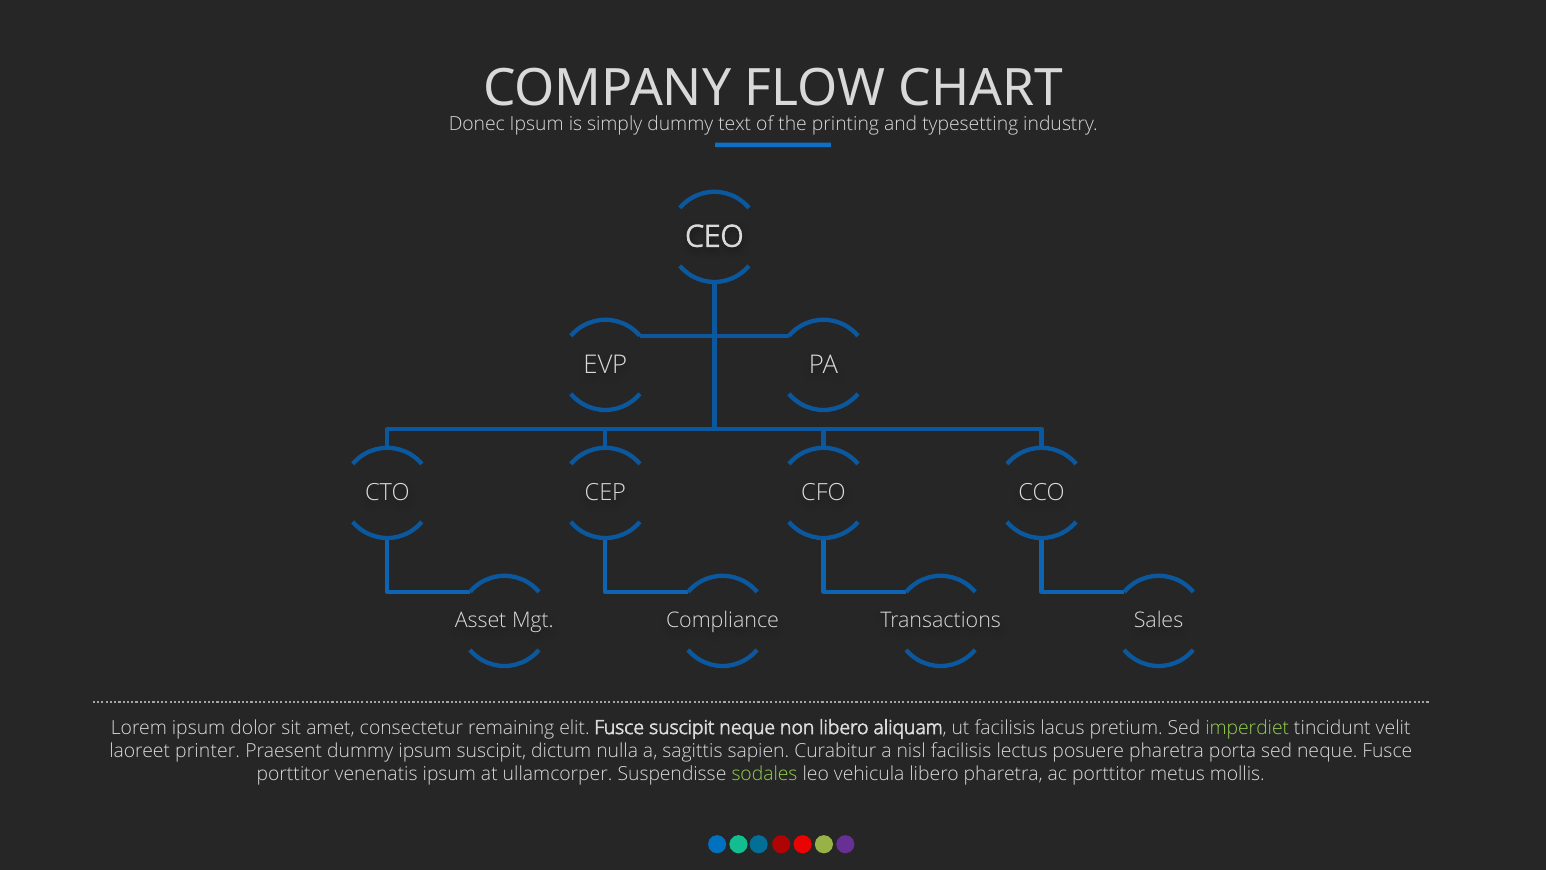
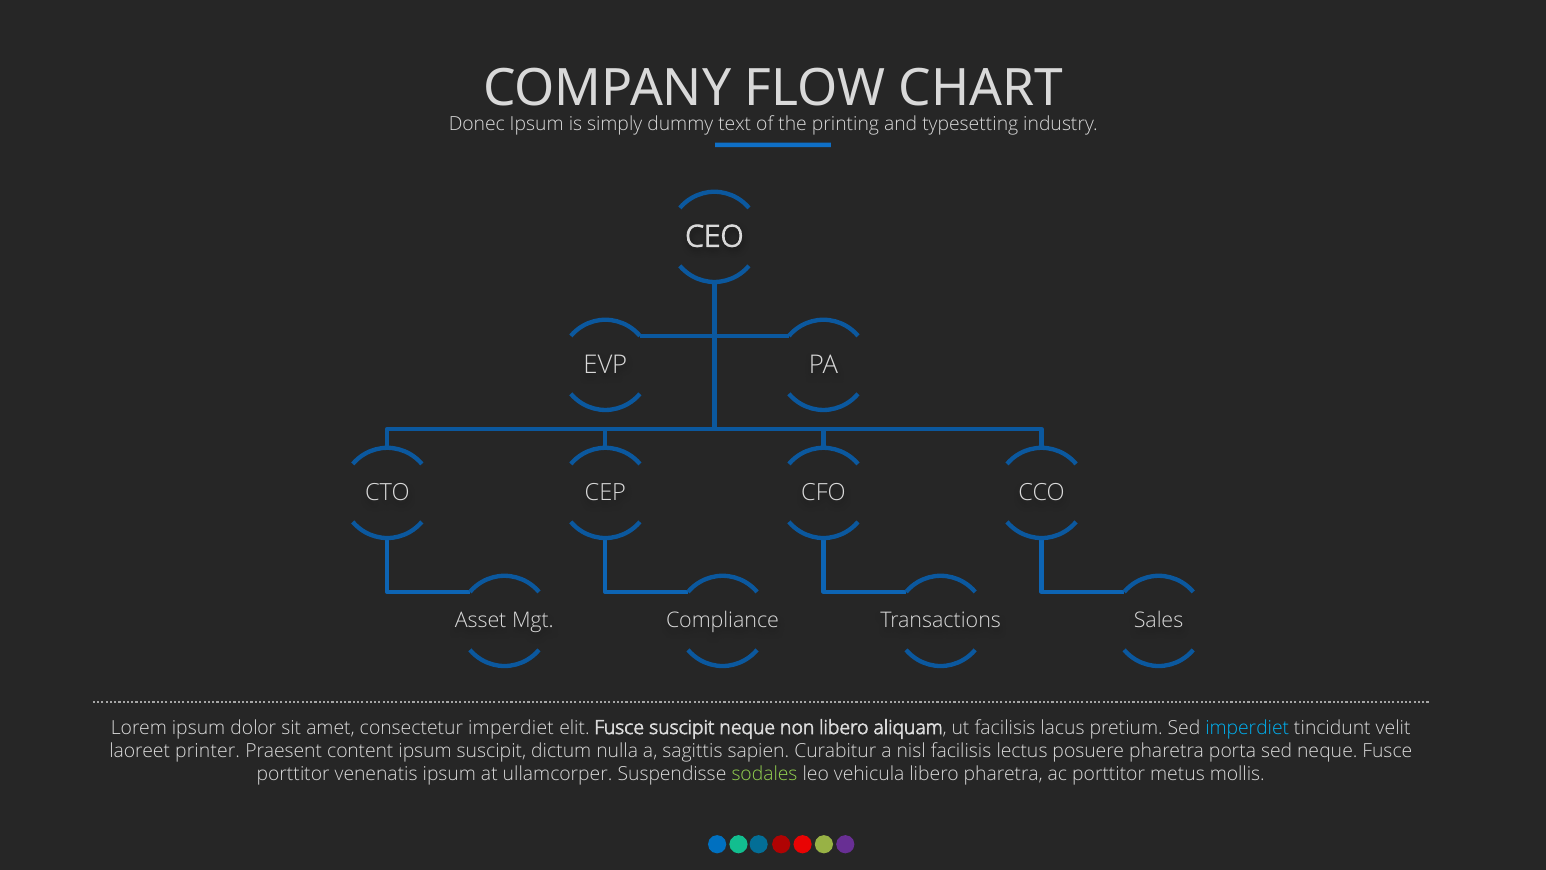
consectetur remaining: remaining -> imperdiet (511, 727)
imperdiet colour: light green -> light blue (1247, 727)
Praesent dummy: dummy -> content (360, 751)
